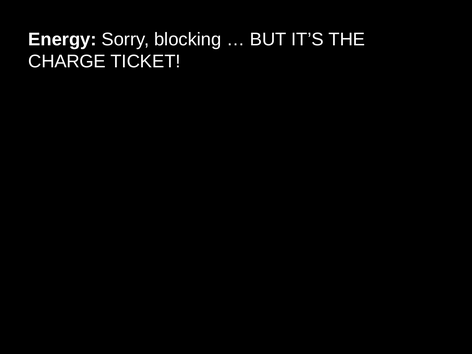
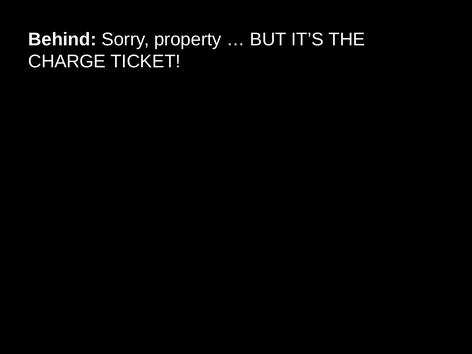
Energy: Energy -> Behind (62, 39)
blocking: blocking -> property (188, 39)
